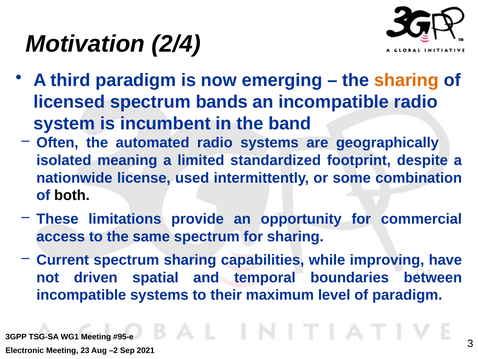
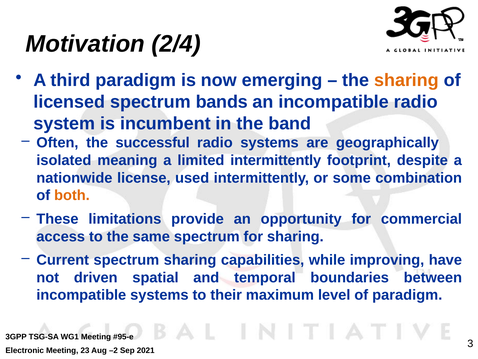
automated: automated -> successful (153, 143)
limited standardized: standardized -> intermittently (276, 160)
both colour: black -> orange (72, 195)
